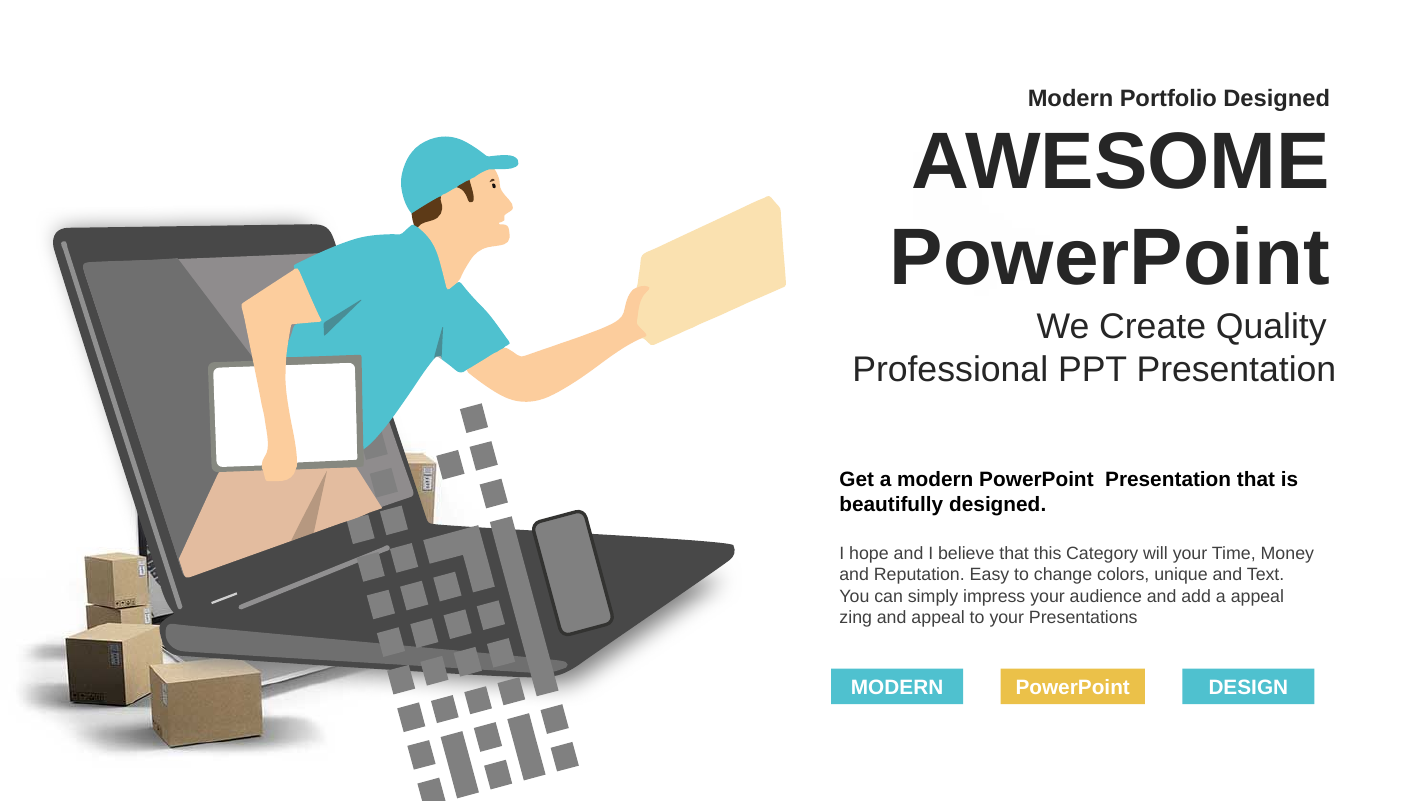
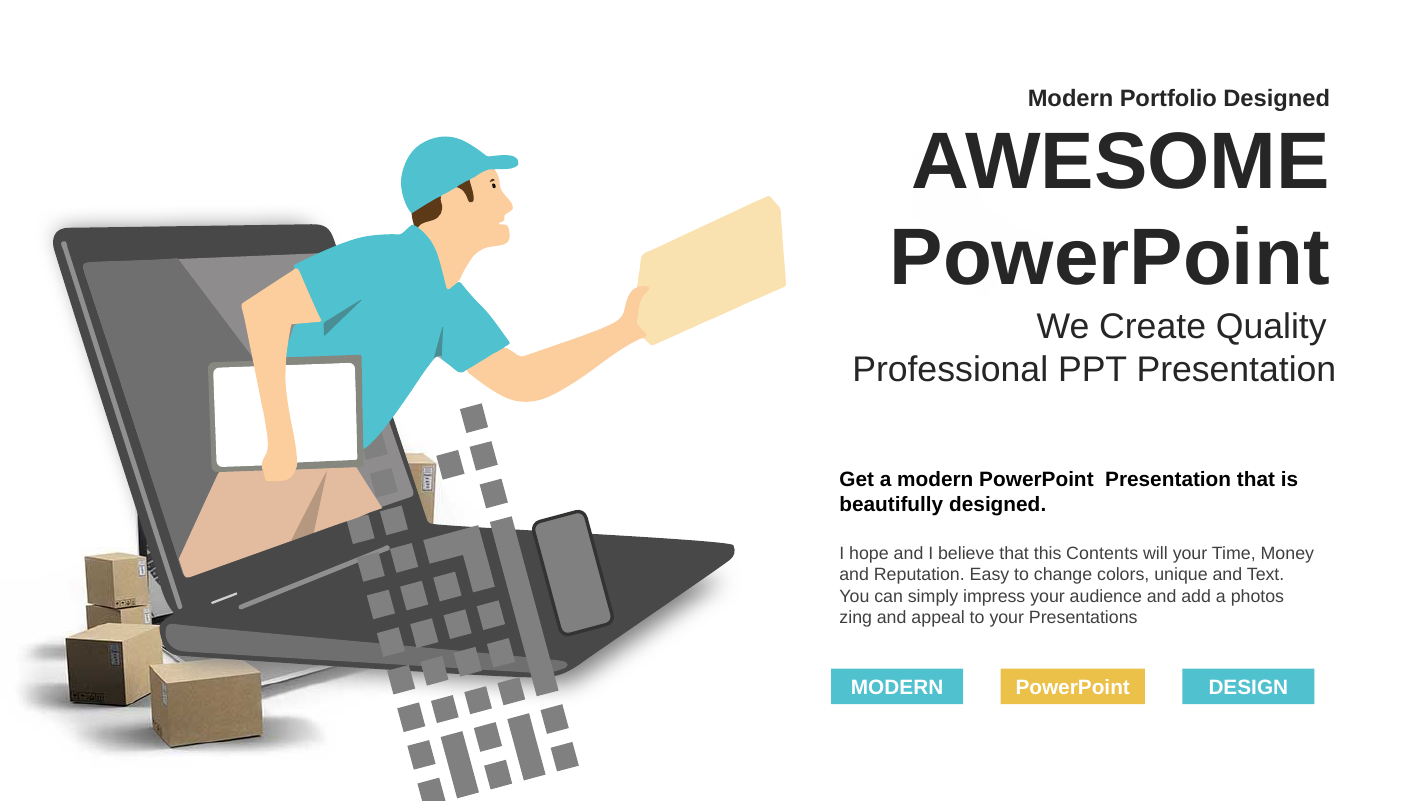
Category: Category -> Contents (1102, 554)
a appeal: appeal -> photos (1257, 596)
